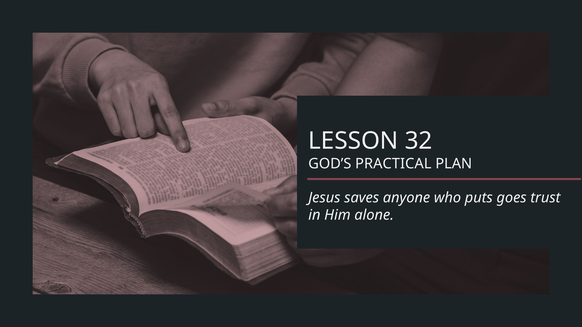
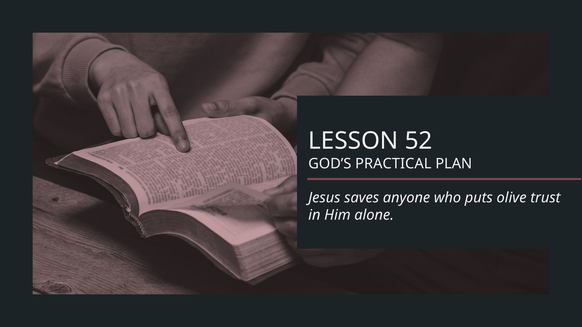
32: 32 -> 52 (419, 141)
goes: goes -> olive (512, 198)
